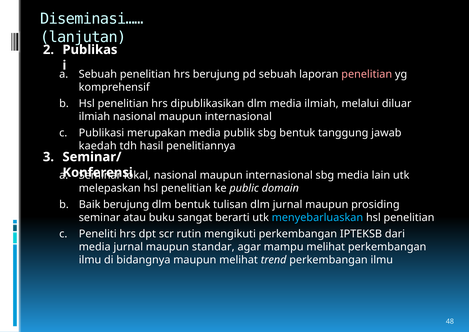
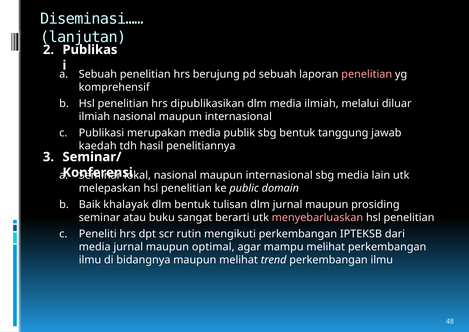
Baik berujung: berujung -> khalayak (126, 205)
menyebarluaskan colour: light blue -> pink (317, 218)
standar: standar -> optimal (213, 247)
